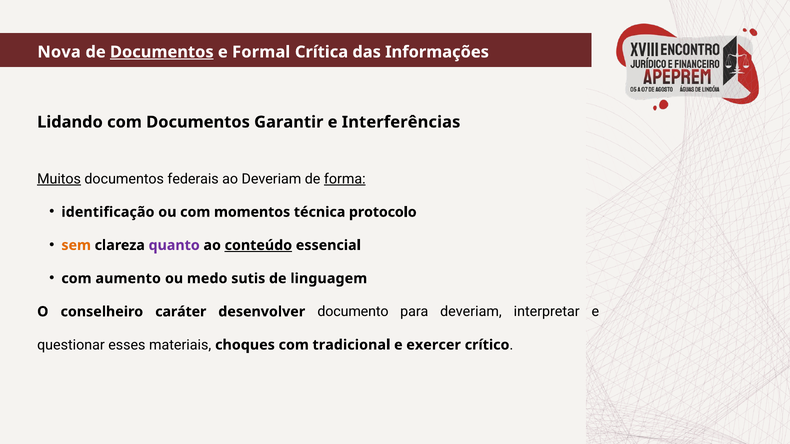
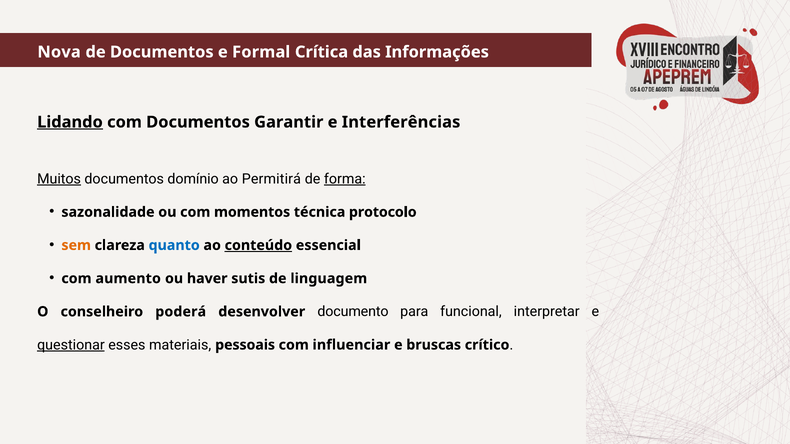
Documentos underline: present -> none (162, 52)
Lidando underline: none -> present (70, 122)
federais: federais -> domínio (193, 179)
ao Deveriam: Deveriam -> Permitirá (271, 179)
identificação: identificação -> sazonalidade (108, 212)
quanto colour: purple -> blue (174, 245)
medo: medo -> haver (207, 279)
caráter: caráter -> poderá (181, 312)
para deveriam: deveriam -> funcional (471, 312)
questionar underline: none -> present (71, 345)
choques: choques -> pessoais (245, 345)
tradicional: tradicional -> influenciar (351, 345)
exercer: exercer -> bruscas (434, 345)
